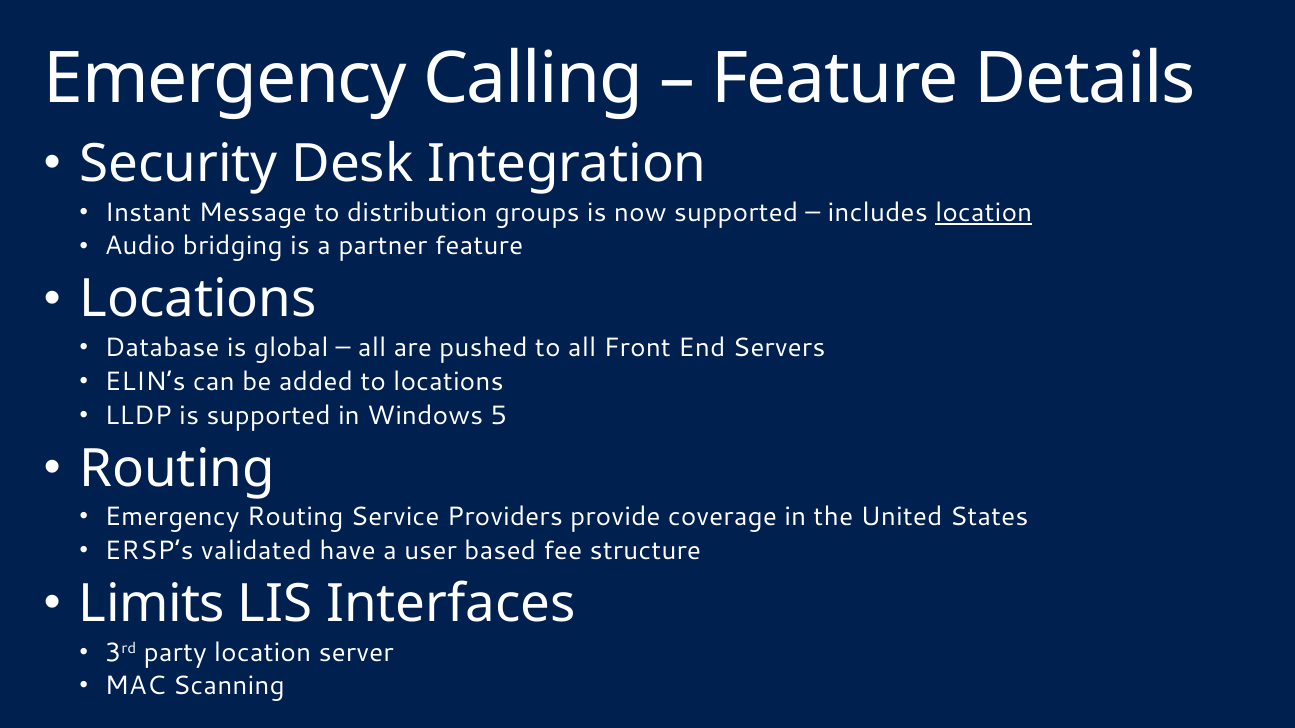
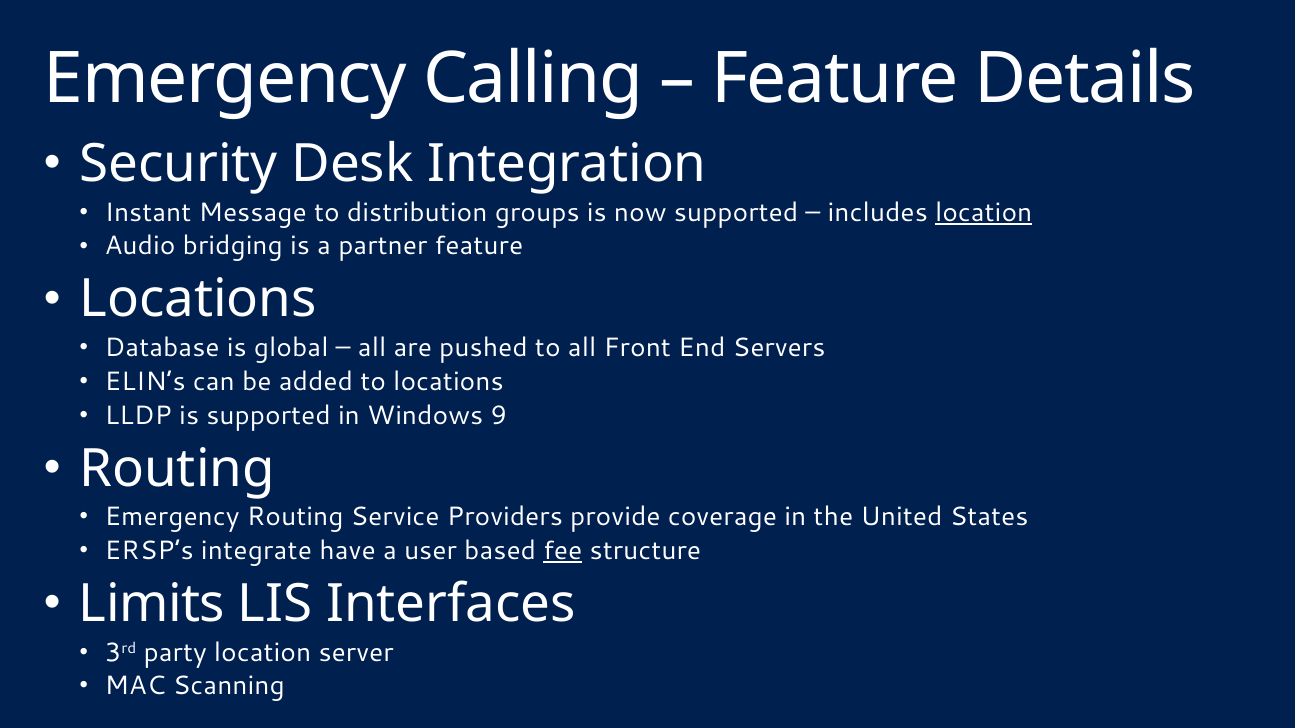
5: 5 -> 9 (499, 416)
validated: validated -> integrate (256, 551)
fee underline: none -> present (563, 551)
